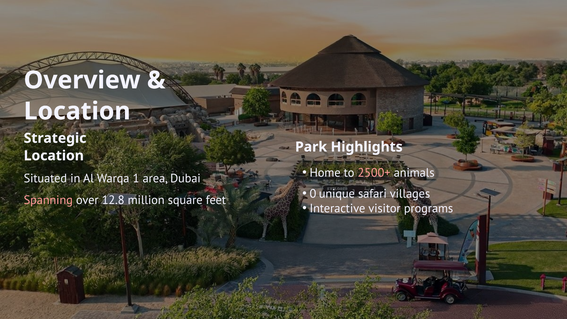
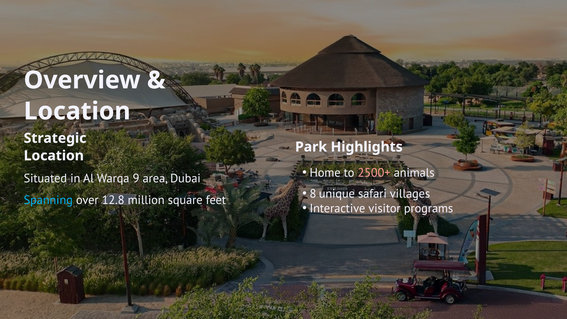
1: 1 -> 9 (136, 179)
0: 0 -> 8 (313, 194)
Spanning colour: pink -> light blue (48, 200)
